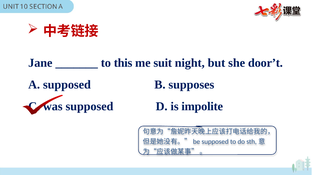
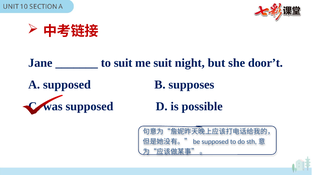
to this: this -> suit (123, 63)
impolite: impolite -> possible (202, 107)
